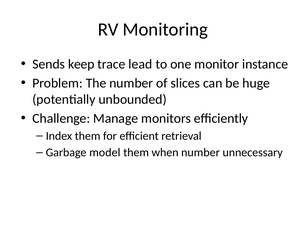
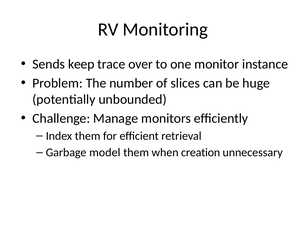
lead: lead -> over (141, 64)
when number: number -> creation (201, 153)
